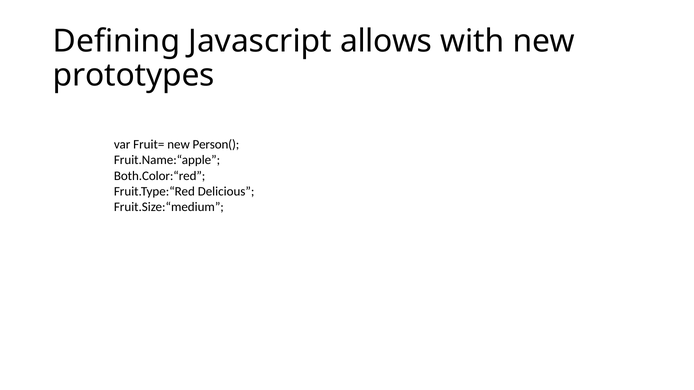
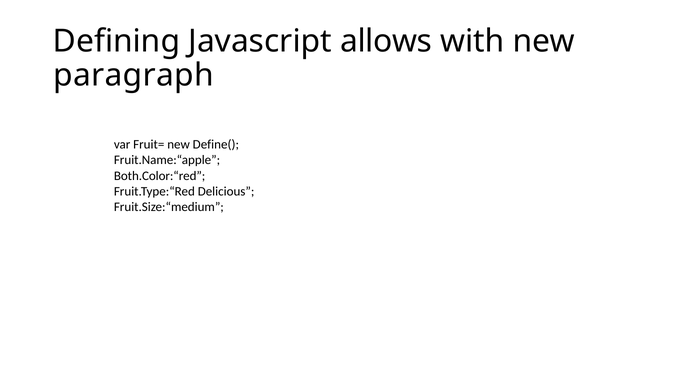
prototypes: prototypes -> paragraph (134, 75)
Person(: Person( -> Define( (216, 145)
